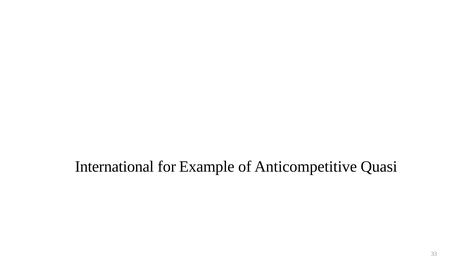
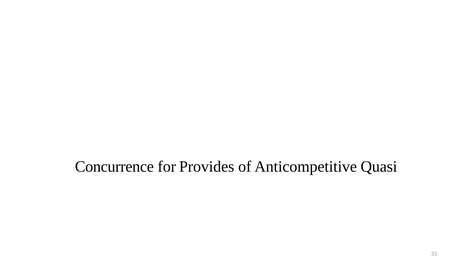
International: International -> Concurrence (114, 167)
Example: Example -> Provides (207, 167)
